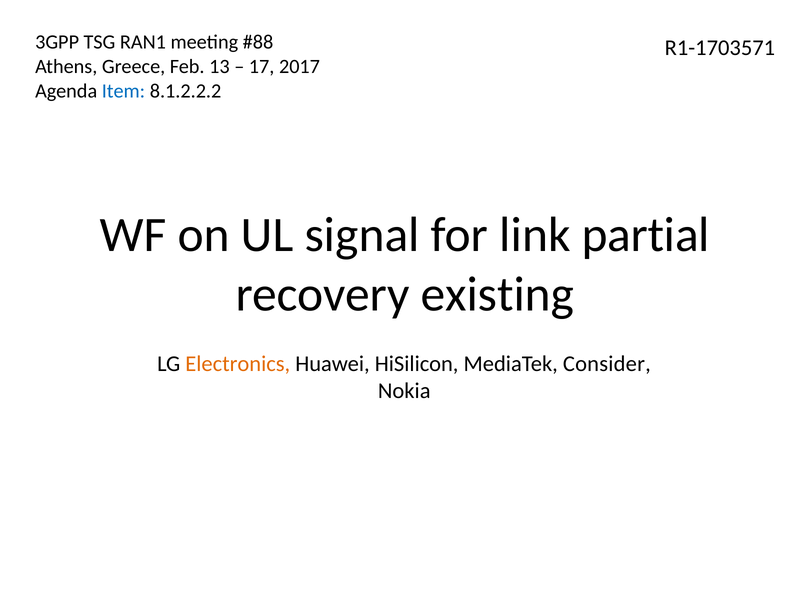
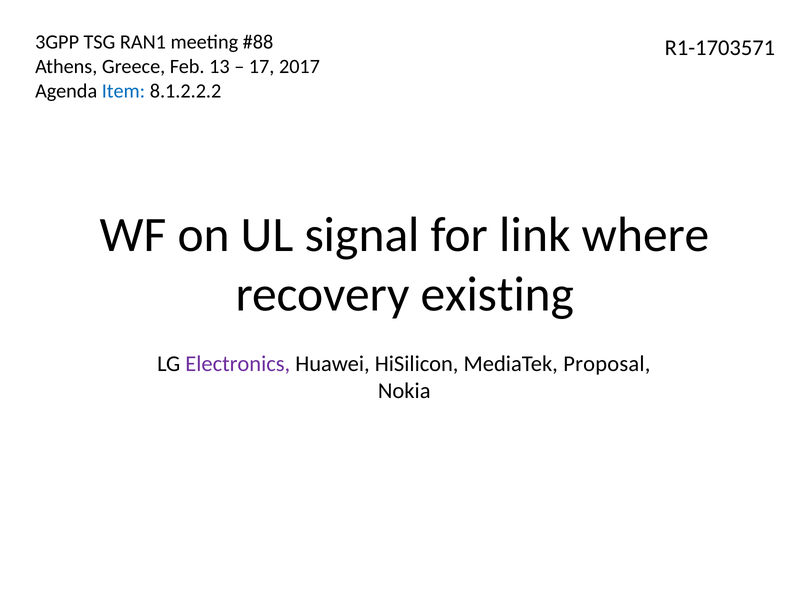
partial: partial -> where (646, 235)
Electronics colour: orange -> purple (238, 363)
Consider: Consider -> Proposal (607, 363)
